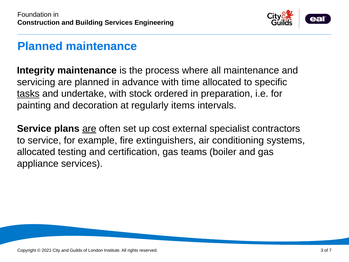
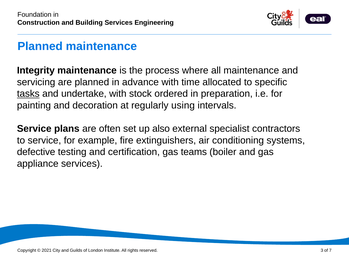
items: items -> using (183, 105)
are underline: present -> none (89, 129)
cost: cost -> also (161, 129)
allocated: allocated -> defective (36, 152)
